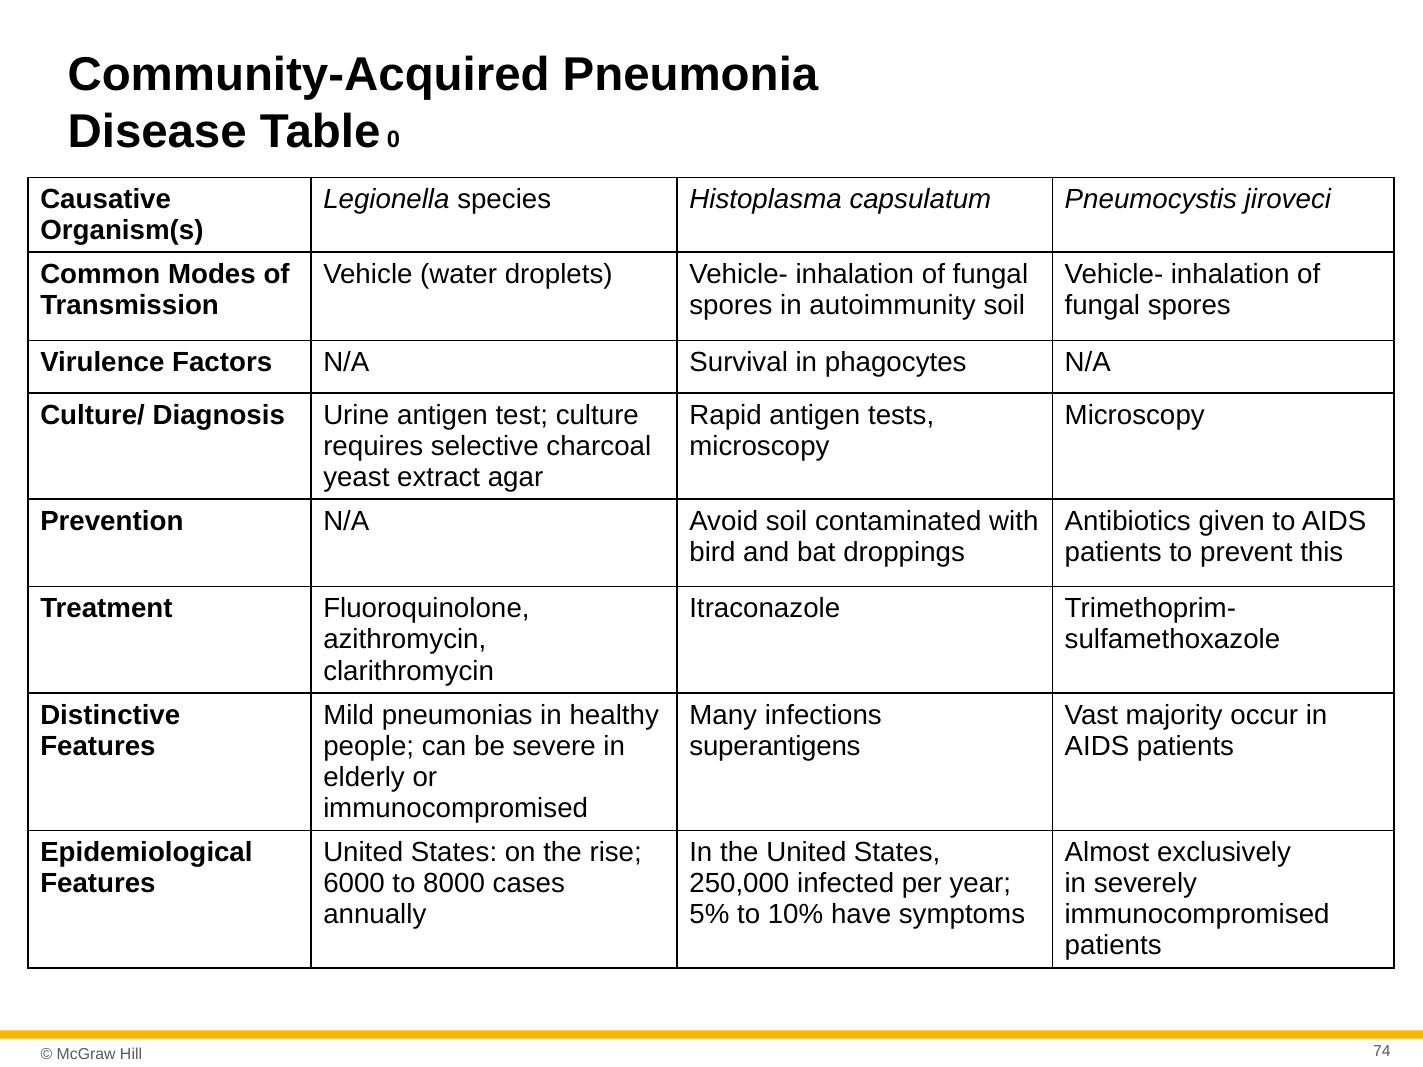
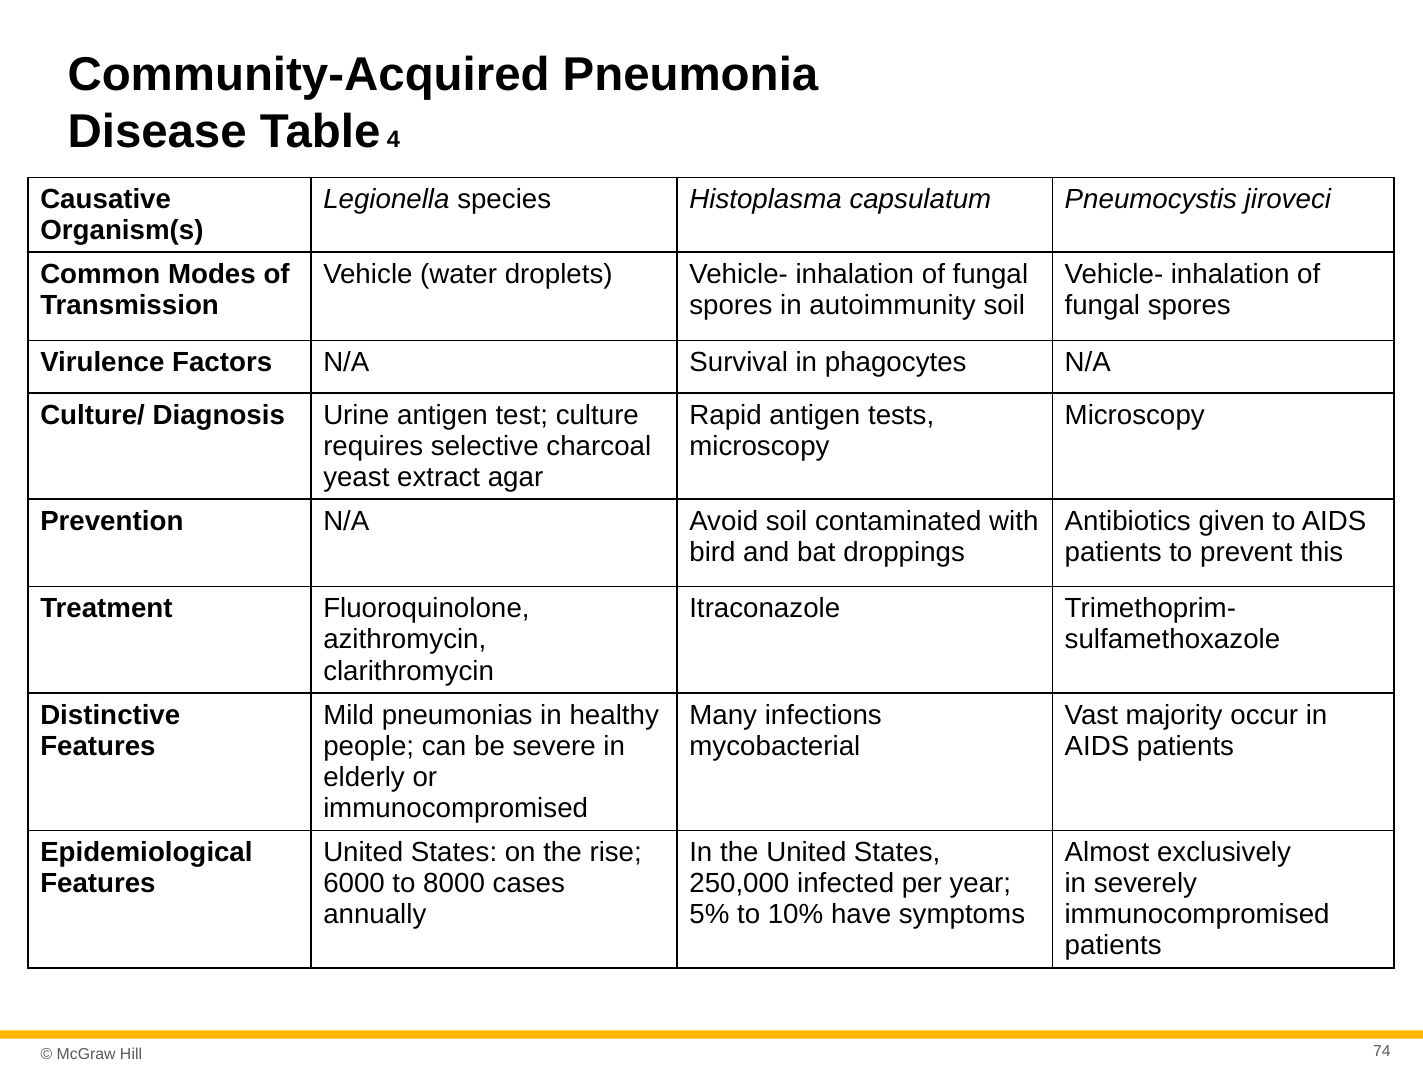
0: 0 -> 4 (393, 140)
superantigens: superantigens -> mycobacterial (775, 746)
